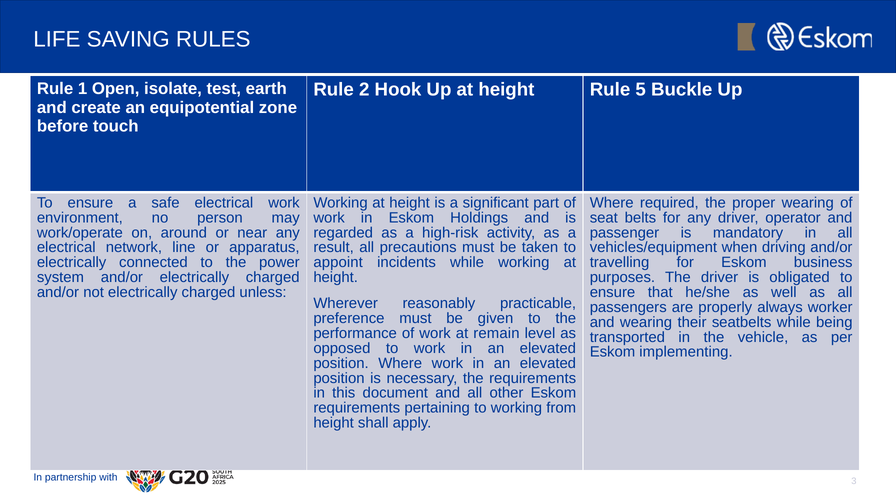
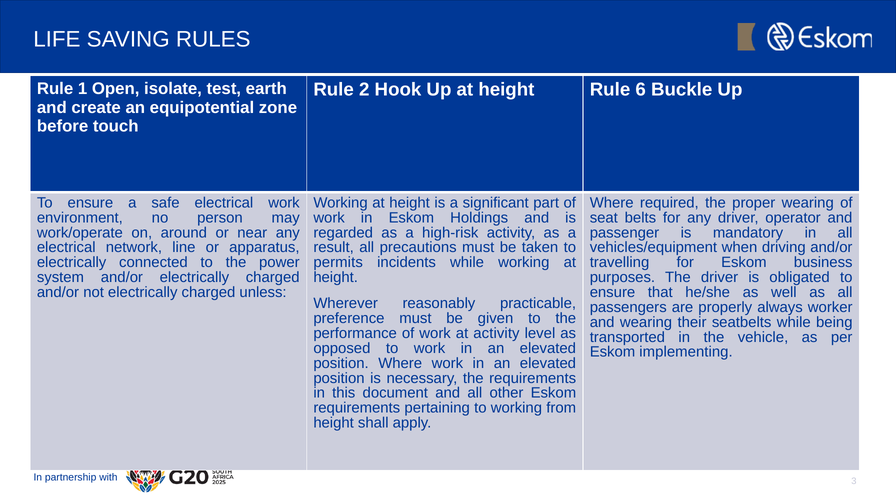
5: 5 -> 6 (641, 90)
appoint: appoint -> permits (338, 262)
at remain: remain -> activity (496, 333)
